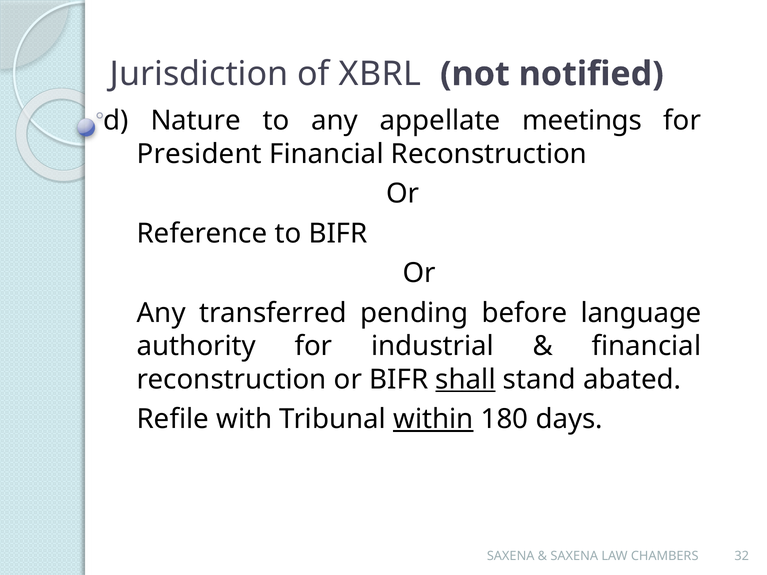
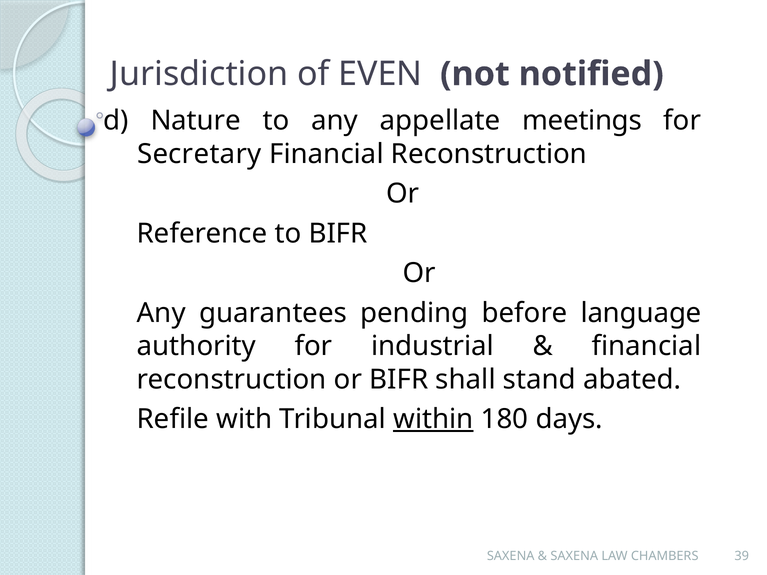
XBRL: XBRL -> EVEN (380, 74)
President: President -> Secretary (199, 154)
transferred: transferred -> guarantees (273, 313)
shall underline: present -> none (466, 380)
32: 32 -> 39 (742, 556)
